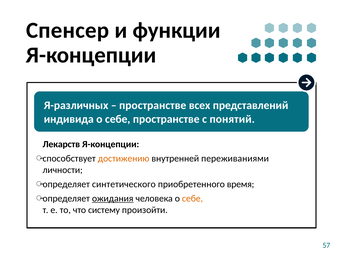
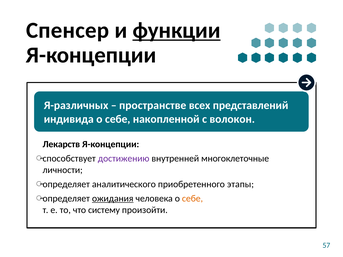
функции underline: none -> present (177, 30)
себе пространстве: пространстве -> накопленной (166, 119)
понятий: понятий -> волокон (232, 119)
достижению colour: orange -> purple (124, 159)
переживаниями: переживаниями -> многоклеточные (235, 159)
синтетического: синтетического -> аналитического (124, 184)
время: время -> этапы (240, 184)
